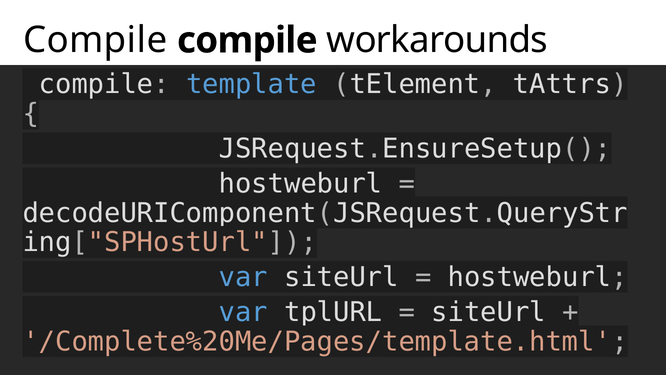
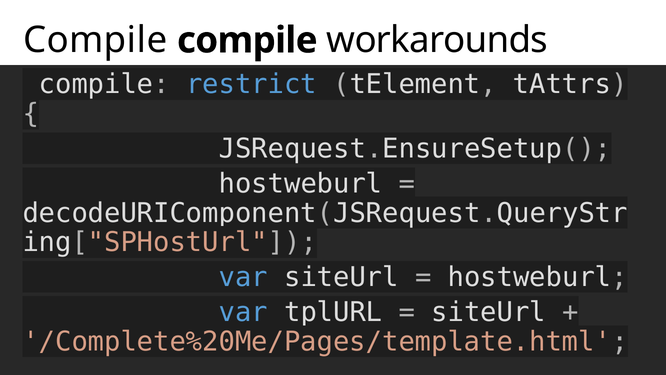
template: template -> restrict (251, 84)
